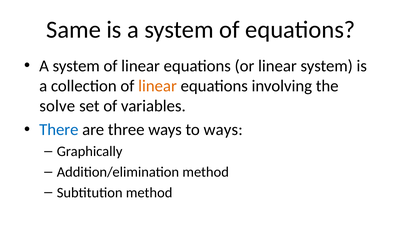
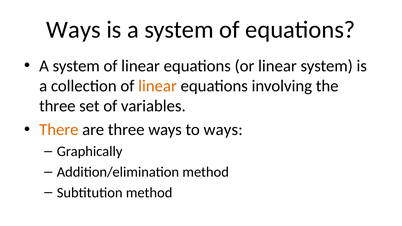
Same: Same -> Ways (74, 30)
solve: solve -> three (57, 106)
There colour: blue -> orange (59, 130)
